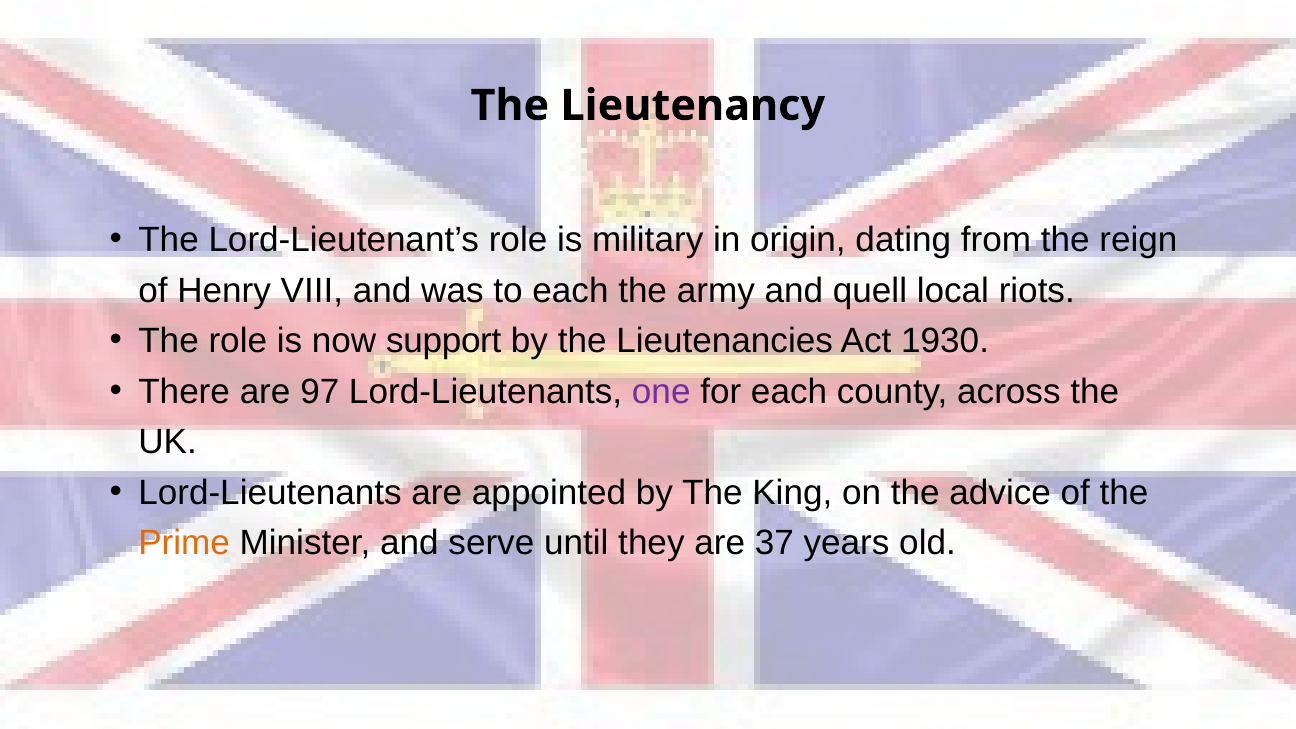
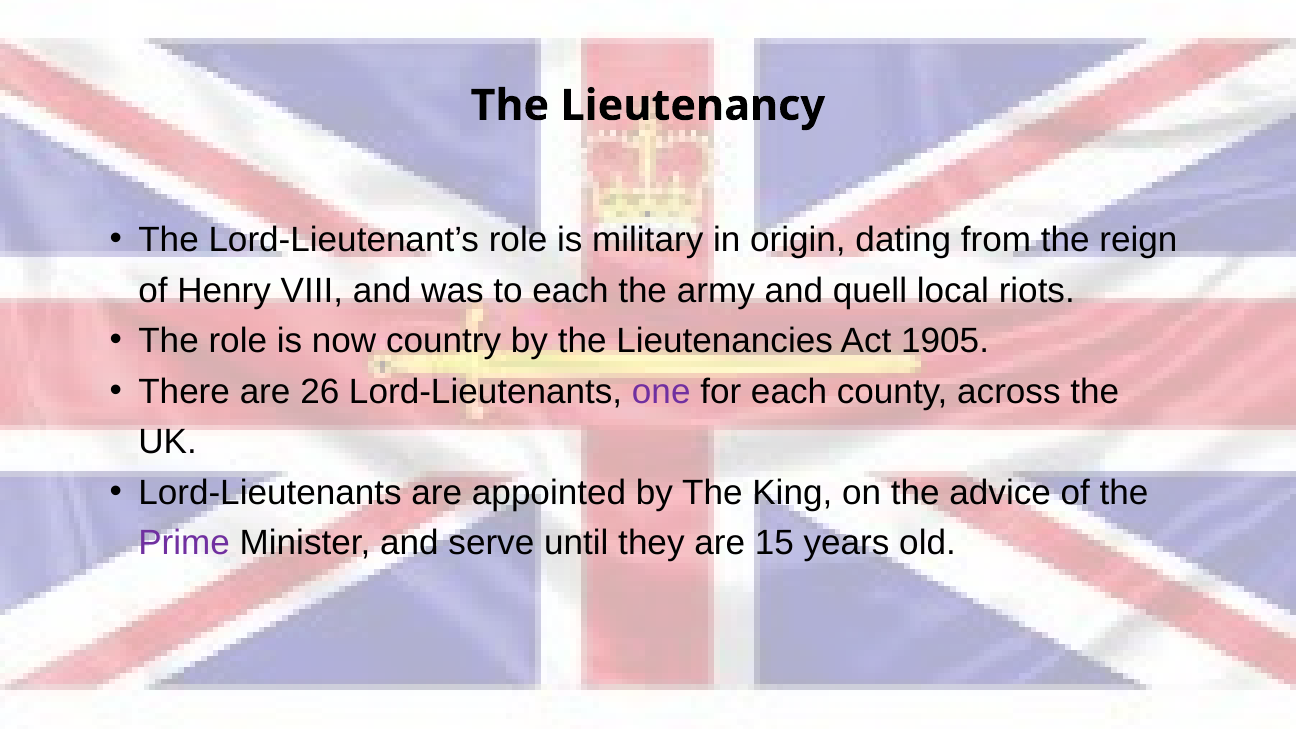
support: support -> country (444, 341)
1930: 1930 -> 1905 (945, 341)
97: 97 -> 26 (320, 392)
Prime colour: orange -> purple (184, 543)
37: 37 -> 15 (774, 543)
